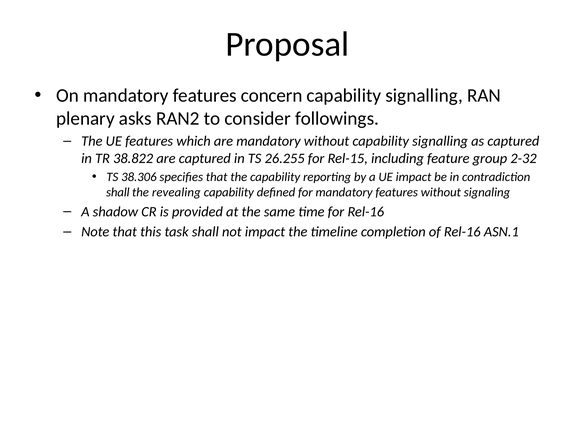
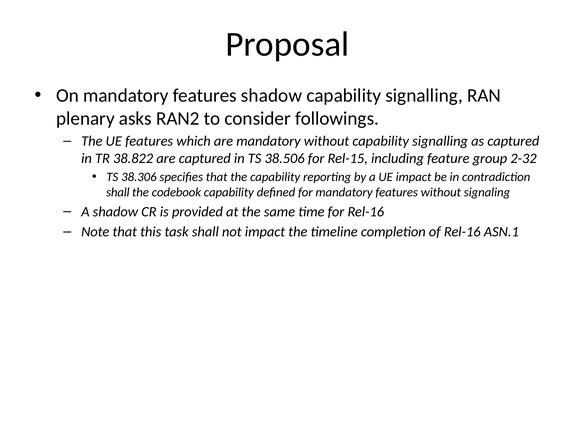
features concern: concern -> shadow (272, 95)
26.255: 26.255 -> 38.506 (285, 158)
revealing: revealing -> codebook (176, 192)
